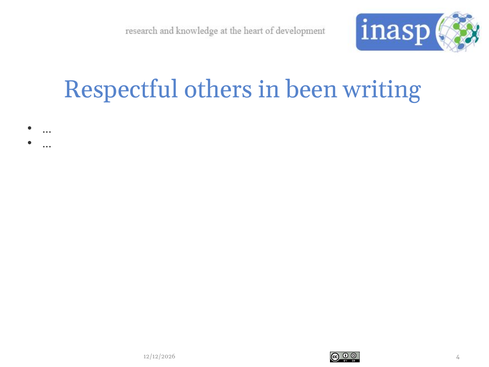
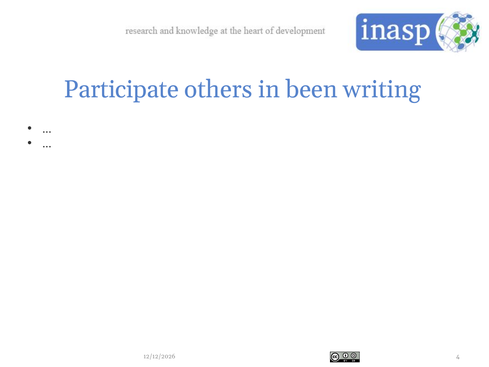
Respectful: Respectful -> Participate (121, 89)
